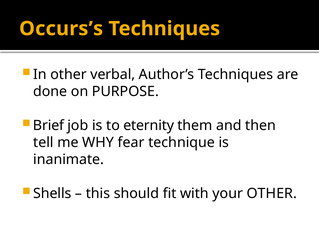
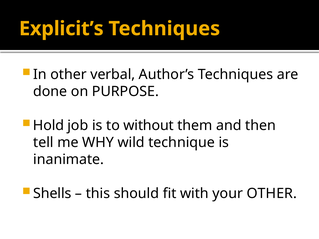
Occurs’s: Occurs’s -> Explicit’s (61, 29)
Brief: Brief -> Hold (48, 126)
eternity: eternity -> without (149, 126)
fear: fear -> wild (131, 143)
